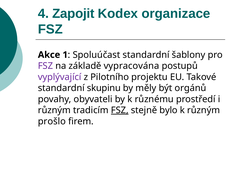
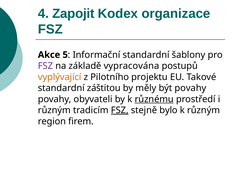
1: 1 -> 5 (65, 55)
Spoluúčast: Spoluúčast -> Informační (96, 55)
vyplývající colour: purple -> orange (60, 77)
skupinu: skupinu -> záštitou (104, 88)
být orgánů: orgánů -> povahy (190, 88)
různému underline: none -> present (154, 99)
prošlo: prošlo -> region (52, 121)
